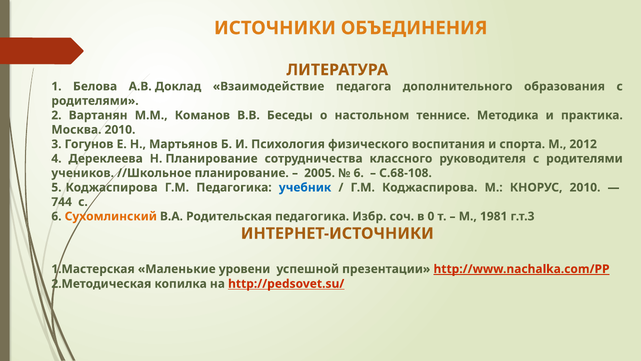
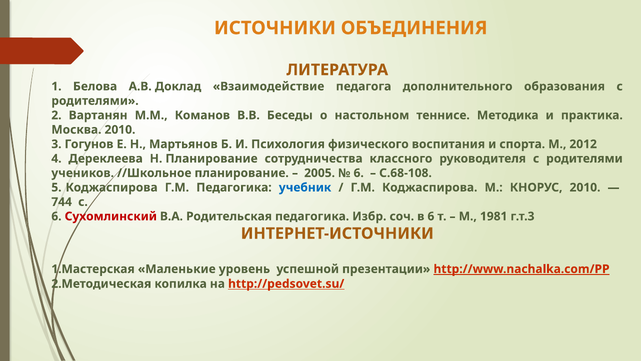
Сухомлинский colour: orange -> red (111, 216)
в 0: 0 -> 6 (431, 216)
уровени: уровени -> уровень (244, 269)
